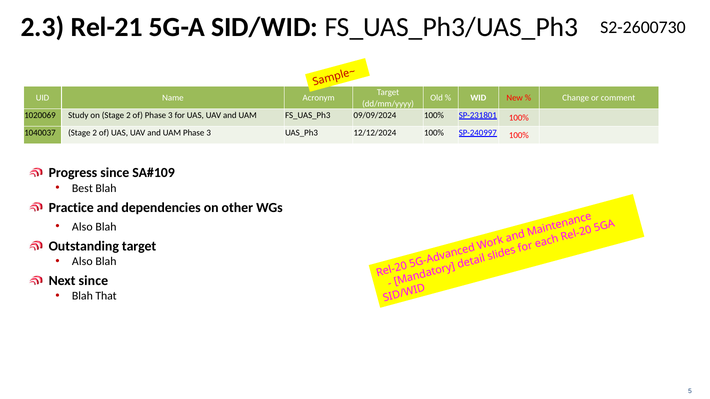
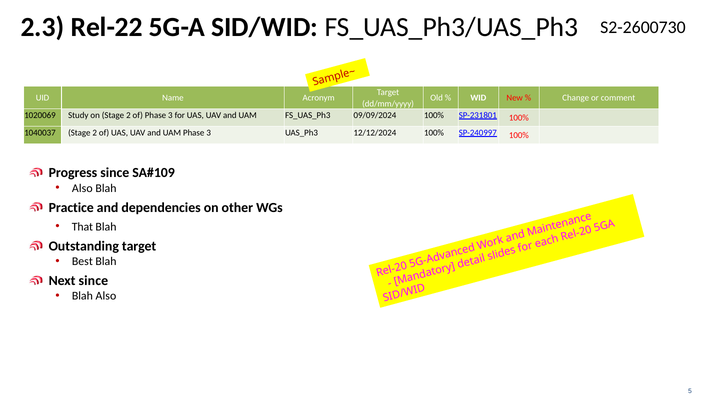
Rel-21: Rel-21 -> Rel-22 (107, 27)
Best: Best -> Also (82, 188)
Also: Also -> That (82, 227)
Also: Also -> Best (82, 262)
Blah That: That -> Also (106, 296)
